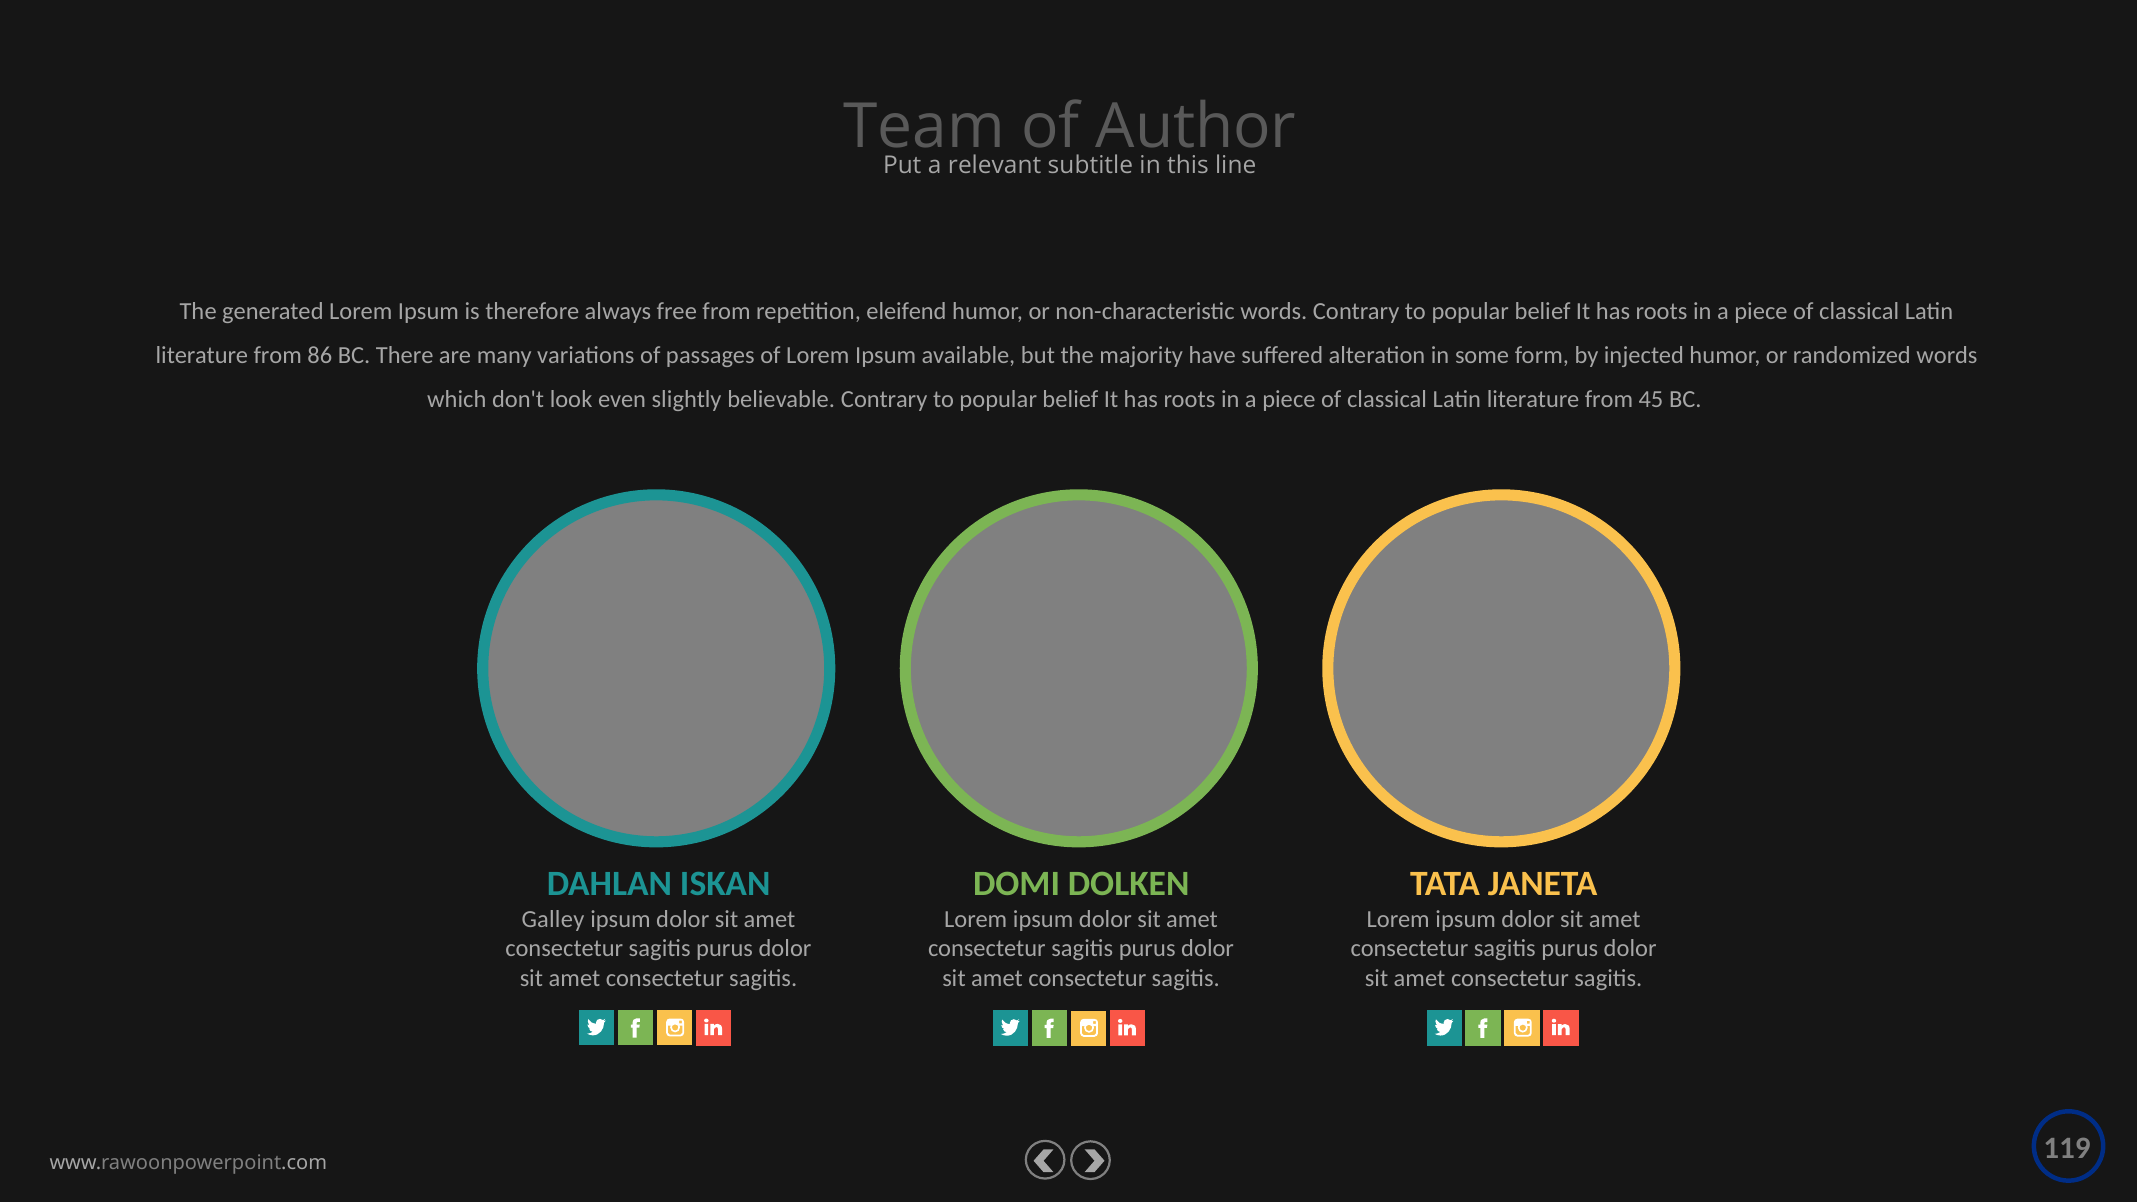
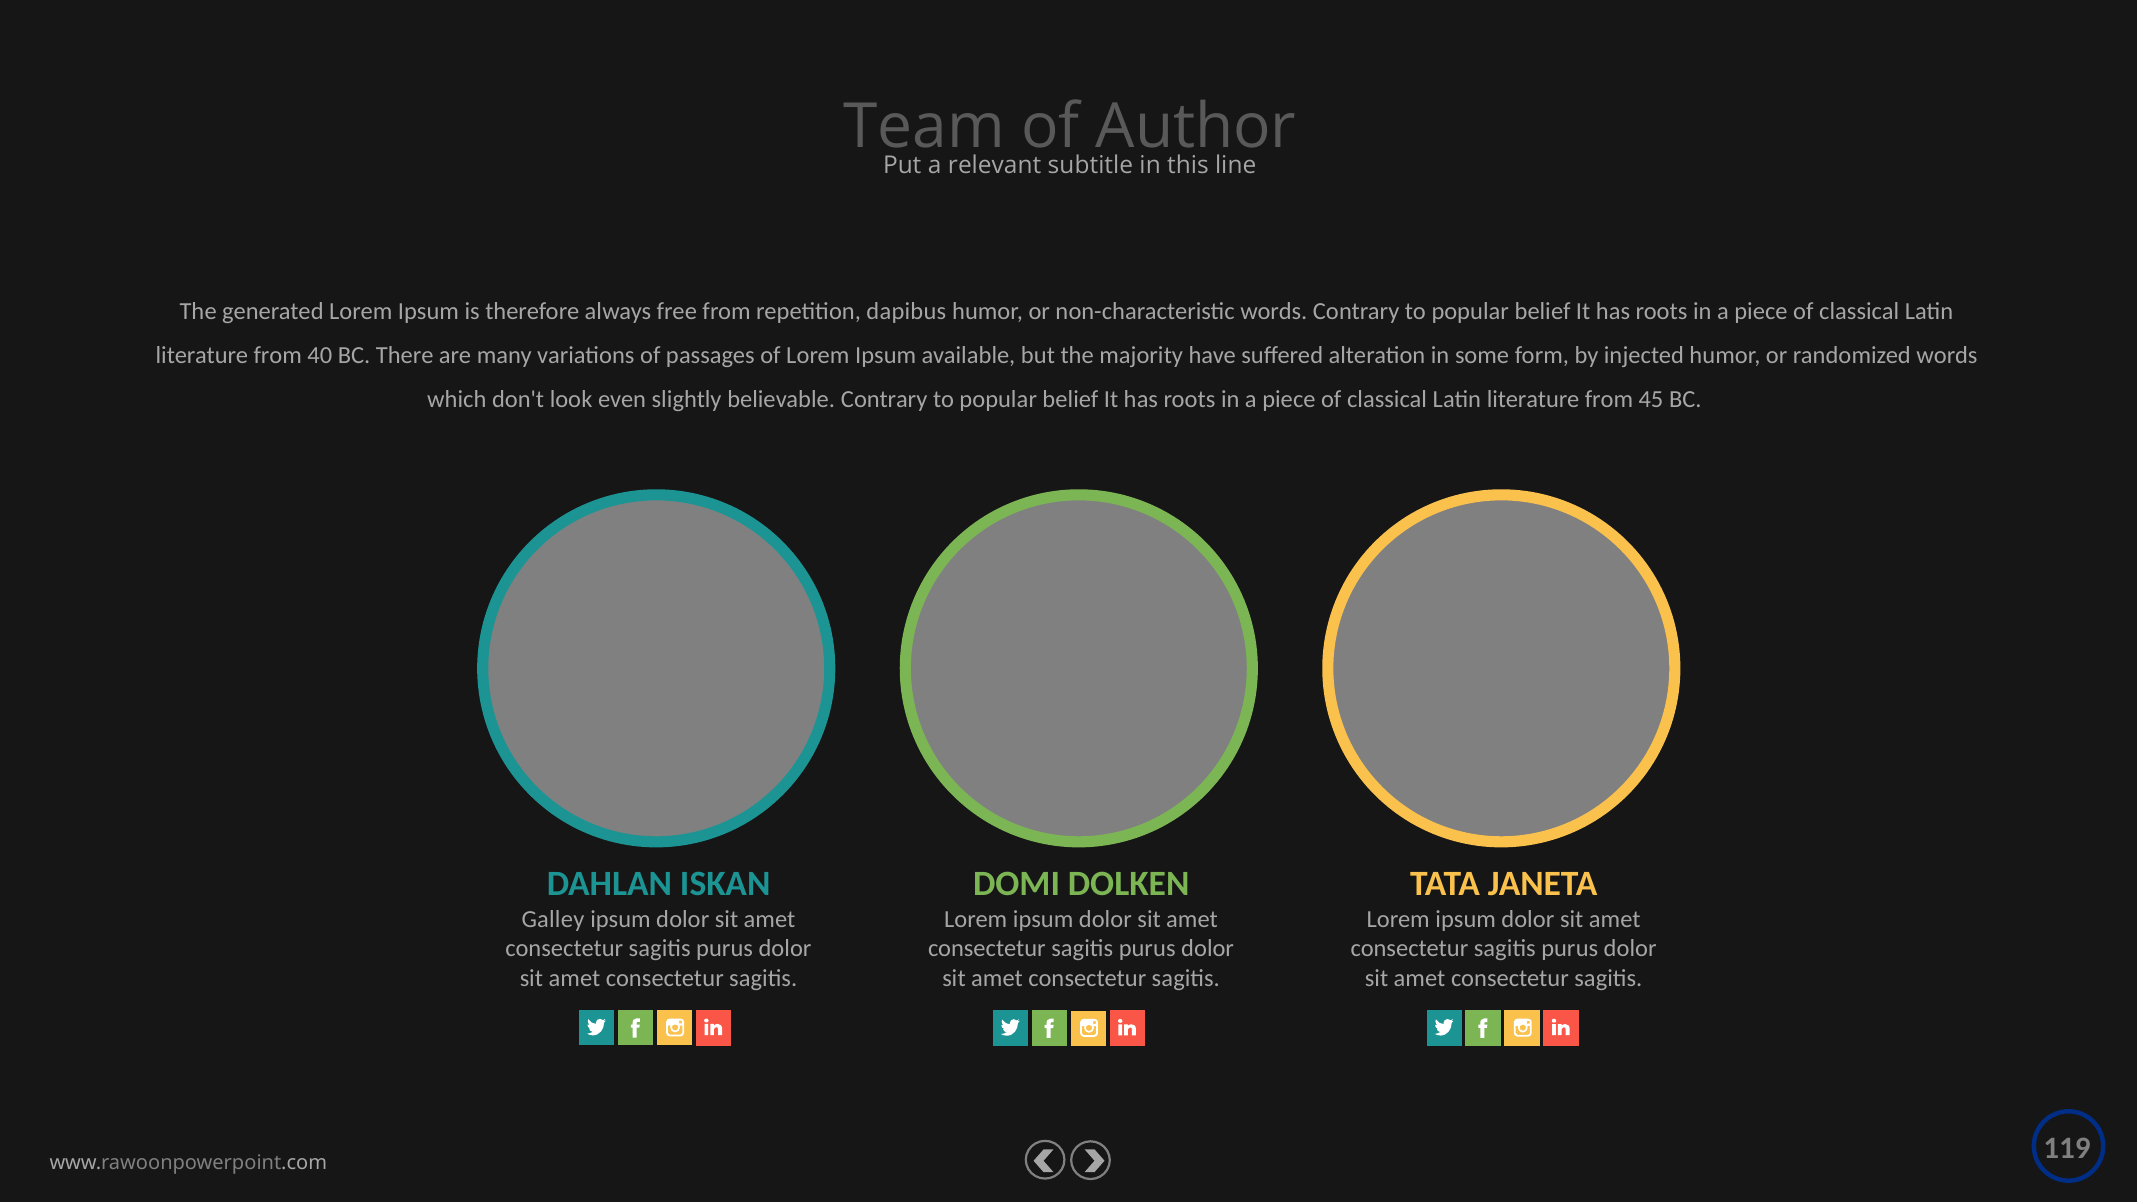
eleifend: eleifend -> dapibus (906, 311)
86: 86 -> 40 (320, 355)
